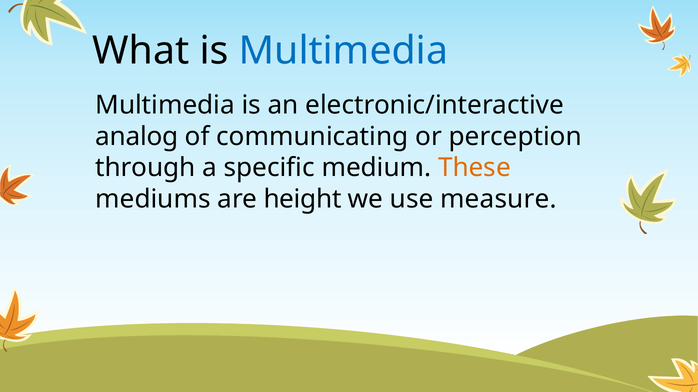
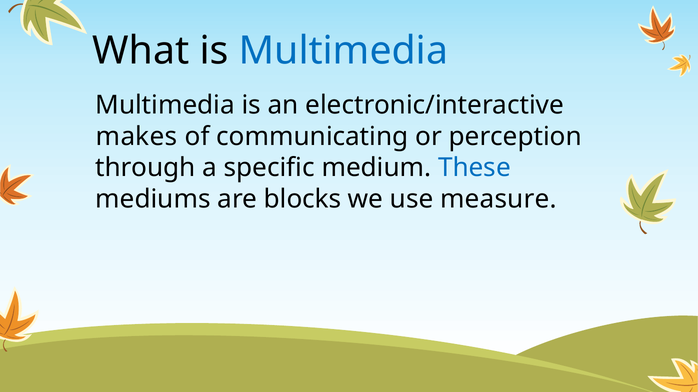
analog: analog -> makes (137, 137)
These colour: orange -> blue (474, 168)
height: height -> blocks (303, 199)
